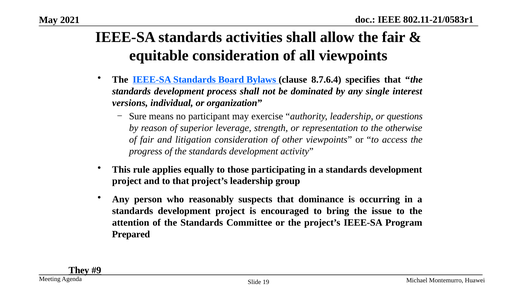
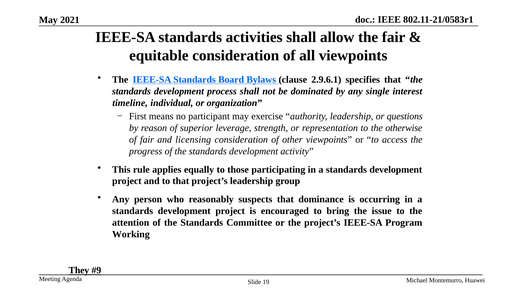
8.7.6.4: 8.7.6.4 -> 2.9.6.1 (326, 80)
versions: versions -> timeline (130, 103)
Sure: Sure -> First (138, 116)
litigation: litigation -> licensing (193, 140)
Prepared: Prepared -> Working (131, 234)
